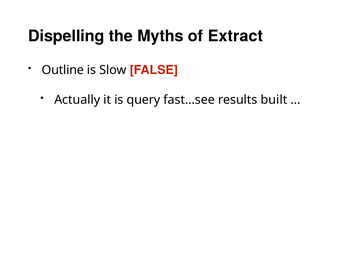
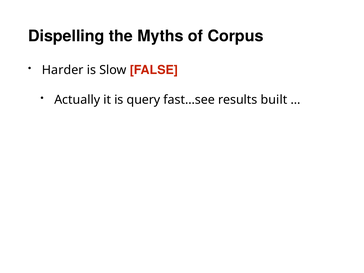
Extract: Extract -> Corpus (235, 36)
Outline: Outline -> Harder (63, 70)
